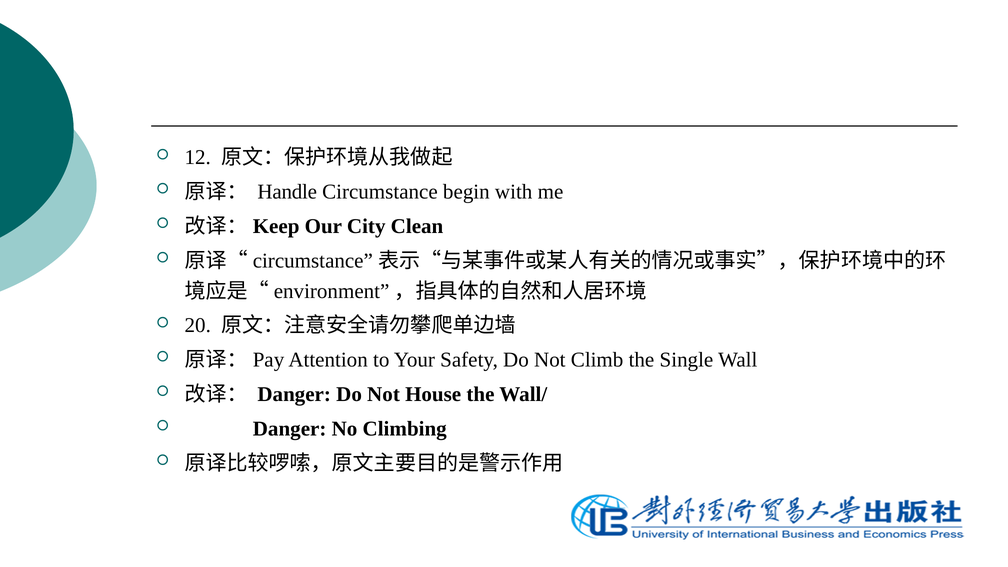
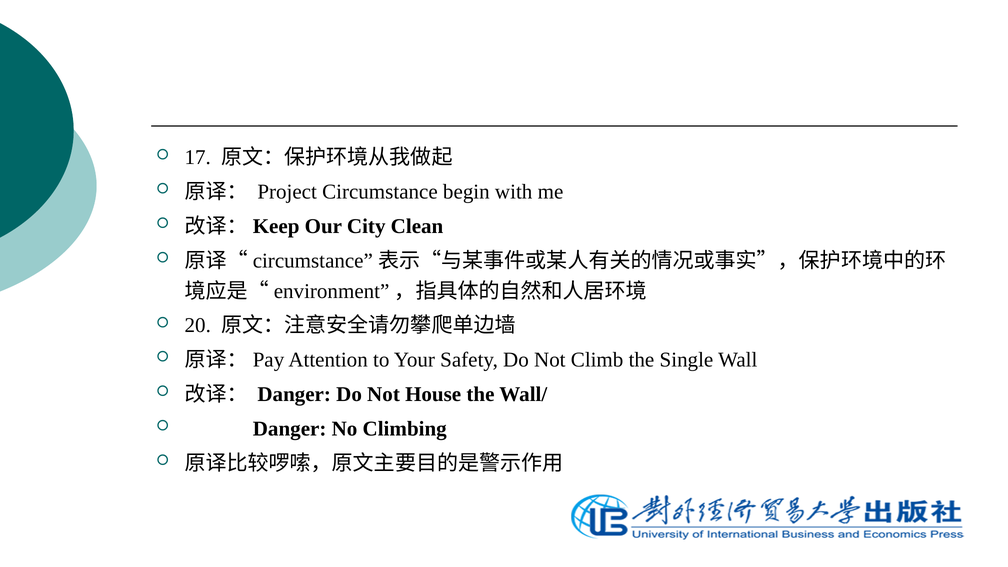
12: 12 -> 17 (198, 158)
Handle: Handle -> Project (287, 192)
